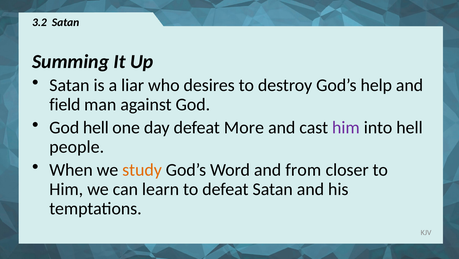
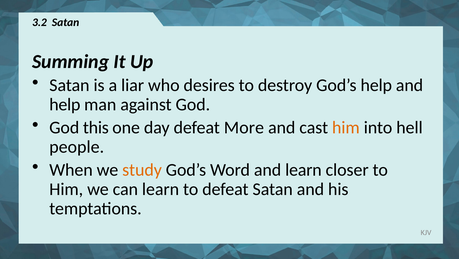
field: field -> help (65, 105)
God hell: hell -> this (96, 128)
him colour: purple -> orange (346, 128)
and from: from -> learn (303, 170)
